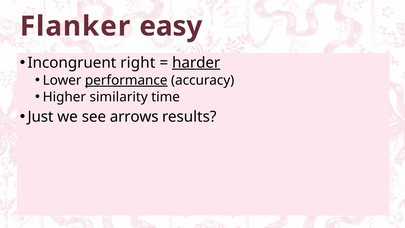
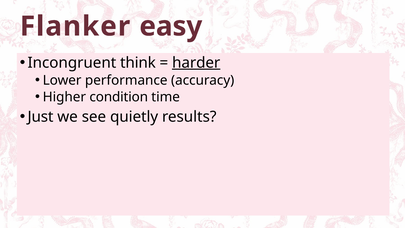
right: right -> think (138, 63)
performance underline: present -> none (126, 80)
similarity: similarity -> condition (119, 97)
arrows: arrows -> quietly (134, 117)
